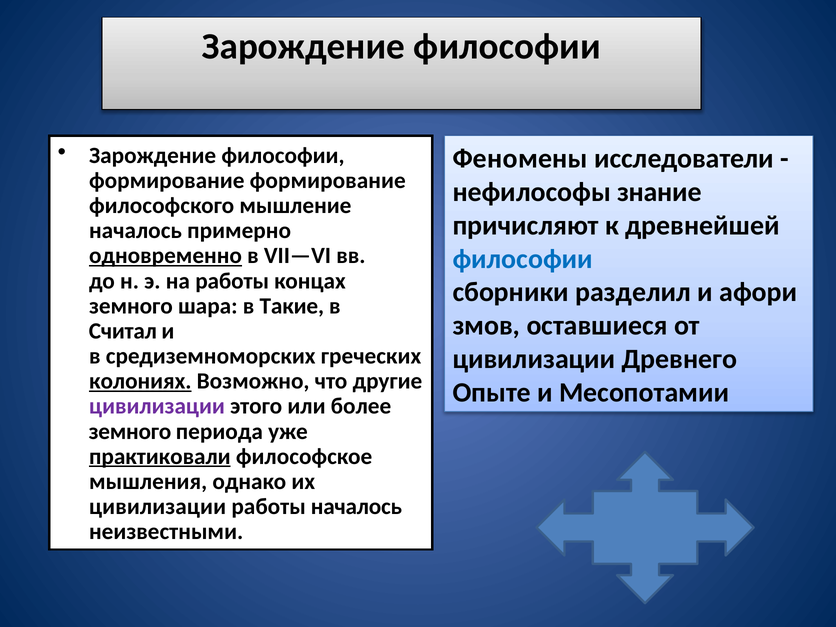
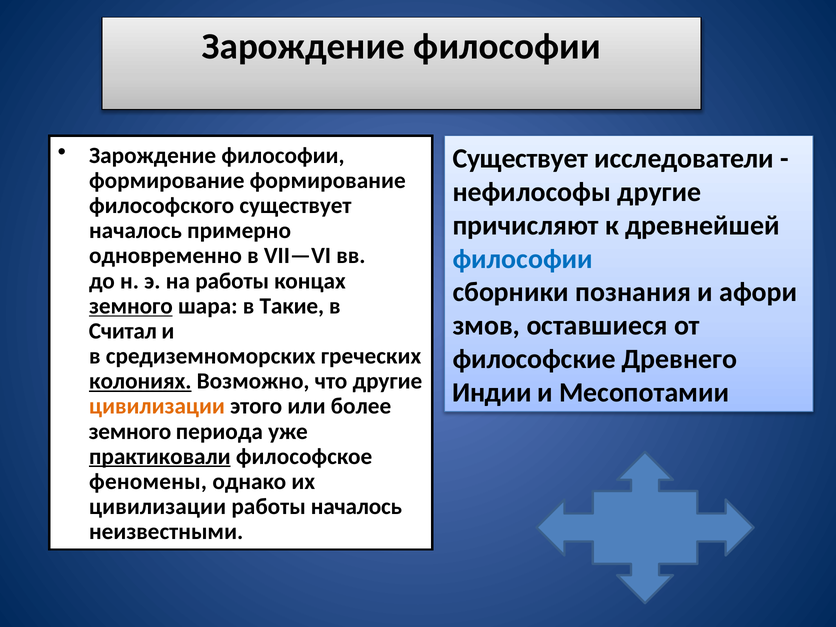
Феномены: Феномены -> Существует (520, 158)
нефилософы знание: знание -> другие (659, 192)
философского мышление: мышление -> существует (295, 206)
одновременно underline: present -> none (165, 256)
разделил: разделил -> познания (633, 292)
земного underline: none -> present (131, 306)
цивилизации: цивилизации -> философские (534, 359)
Опыте: Опыте -> Индии (492, 393)
цивилизации colour: purple -> orange (157, 406)
мышления: мышления -> феномены (148, 482)
